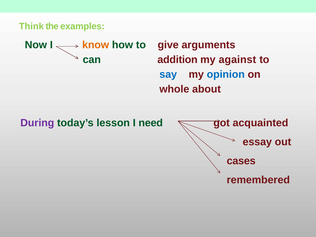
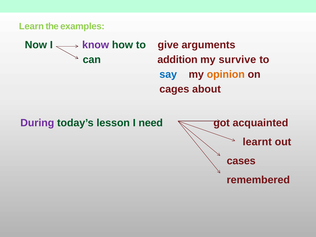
Think: Think -> Learn (31, 26)
know colour: orange -> purple (96, 45)
against: against -> survive (237, 60)
opinion colour: blue -> orange (226, 75)
whole: whole -> cages (174, 89)
essay: essay -> learnt (257, 142)
